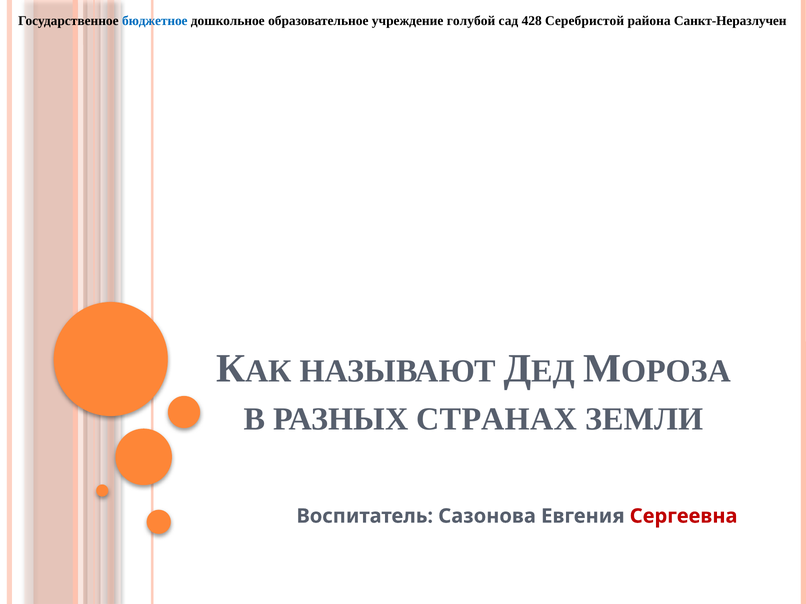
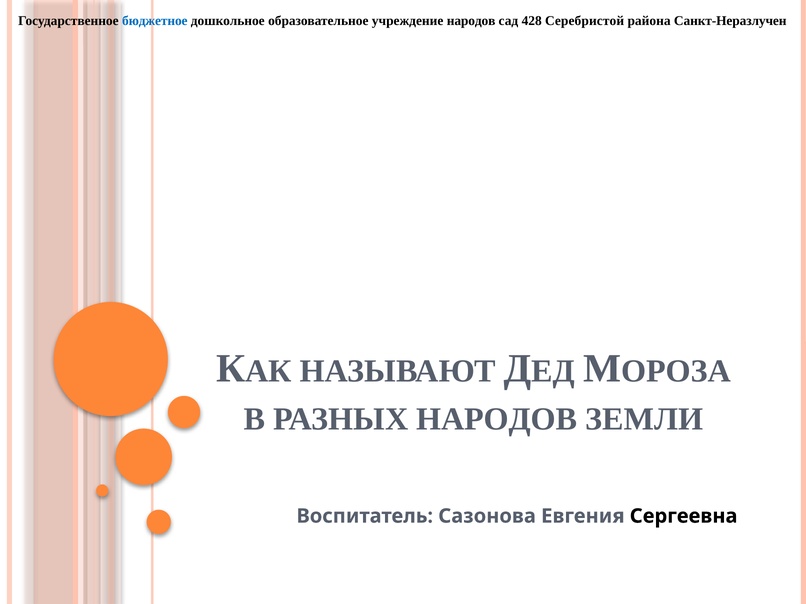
учреждение голубой: голубой -> народов (471, 21)
РАЗНЫХ СТРАНАХ: СТРАНАХ -> НАРОДОВ (497, 420)
Сергеевна colour: red -> black (684, 516)
